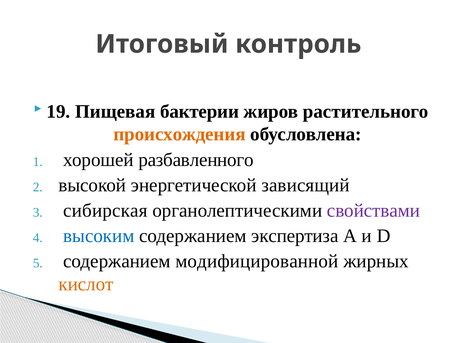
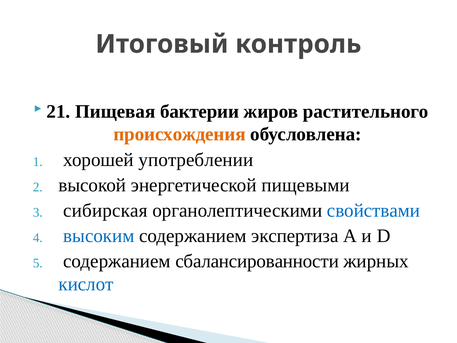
19: 19 -> 21 (58, 111)
разбавленного: разбавленного -> употреблении (196, 160)
зависящий: зависящий -> пищевыми (306, 185)
свойствами colour: purple -> blue (374, 210)
модифицированной: модифицированной -> сбалансированности (257, 261)
кислот colour: orange -> blue (86, 284)
